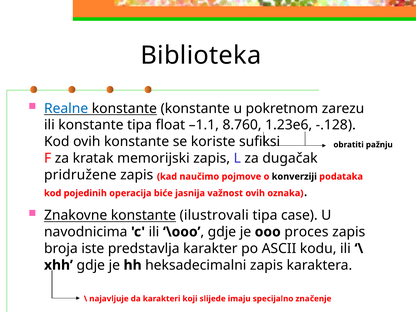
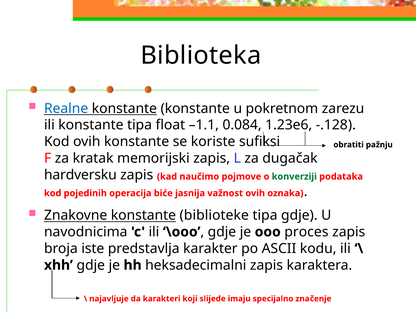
8.760: 8.760 -> 0.084 (242, 125)
pridružene: pridružene -> hardversku (80, 175)
konverziji colour: black -> green (294, 177)
ilustrovali: ilustrovali -> biblioteke (214, 215)
tipa case: case -> gdje (299, 215)
